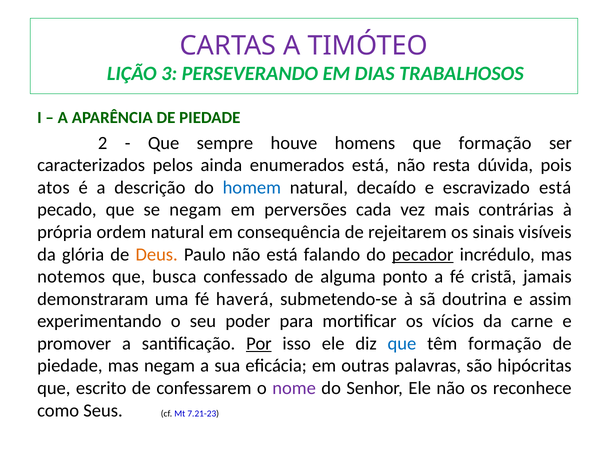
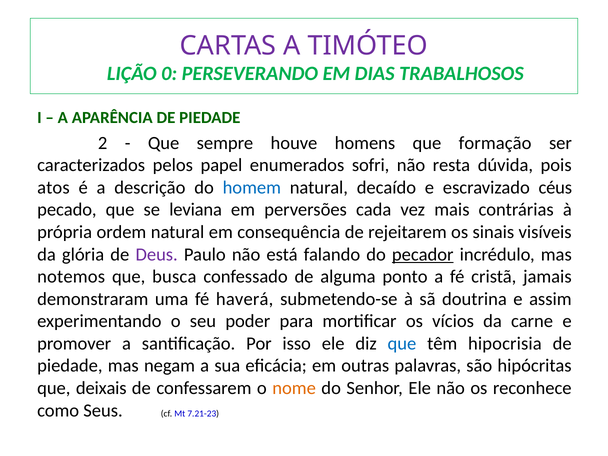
3: 3 -> 0 (169, 74)
ainda: ainda -> papel (221, 165)
enumerados está: está -> sofri (371, 165)
escravizado está: está -> céus (555, 188)
se negam: negam -> leviana (196, 210)
Deus colour: orange -> purple (157, 254)
Por underline: present -> none (259, 344)
têm formação: formação -> hipocrisia (505, 344)
escrito: escrito -> deixais (101, 388)
nome colour: purple -> orange (294, 388)
